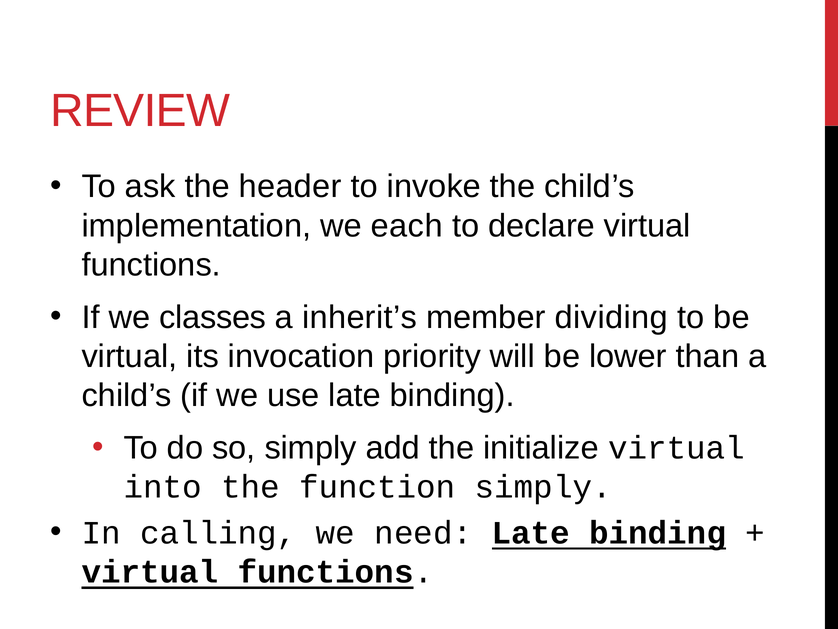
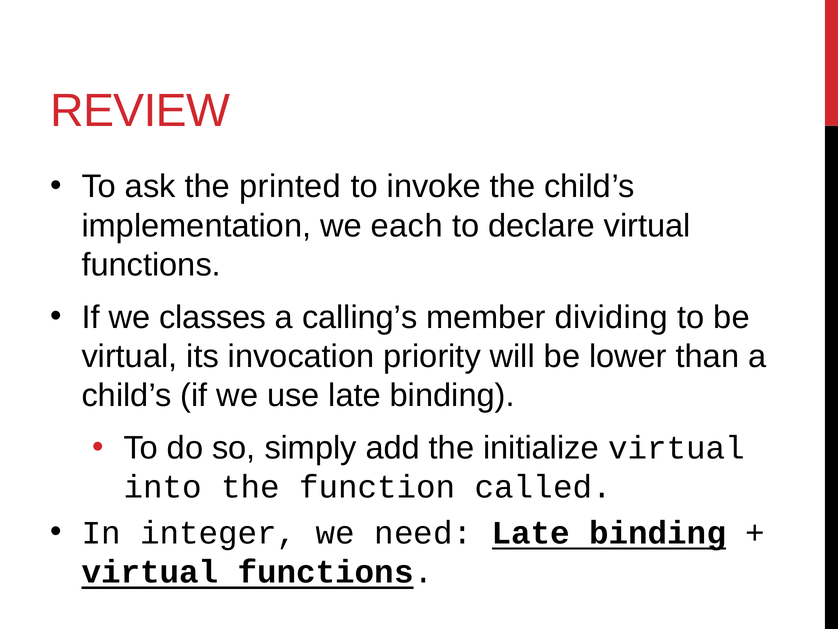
header: header -> printed (290, 187)
inherit’s: inherit’s -> calling’s (360, 317)
function simply: simply -> called (543, 487)
calling: calling -> integer (218, 532)
